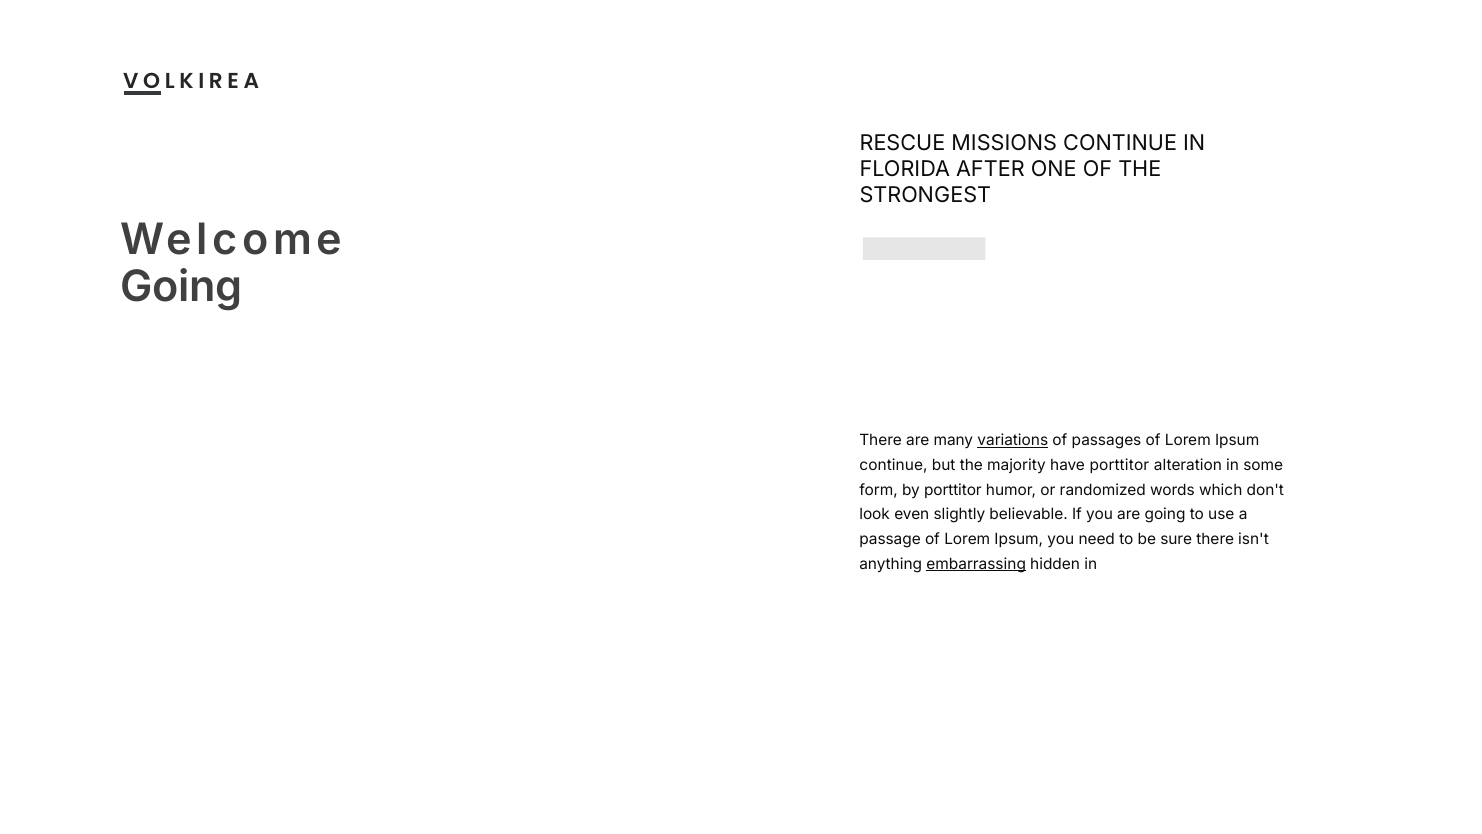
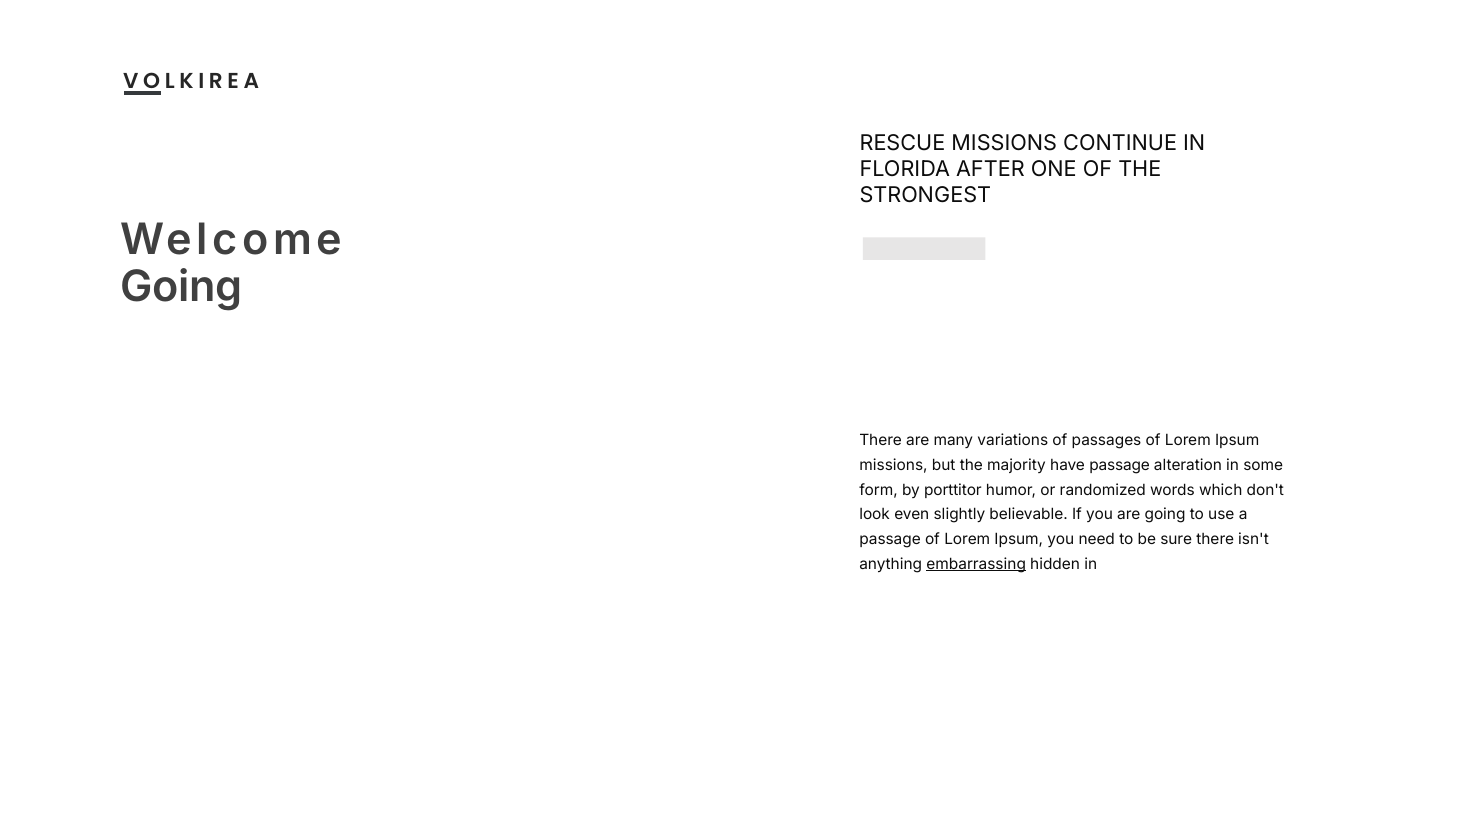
variations underline: present -> none (1013, 441)
continue: continue -> missions (894, 465)
have porttitor: porttitor -> passage (1120, 465)
